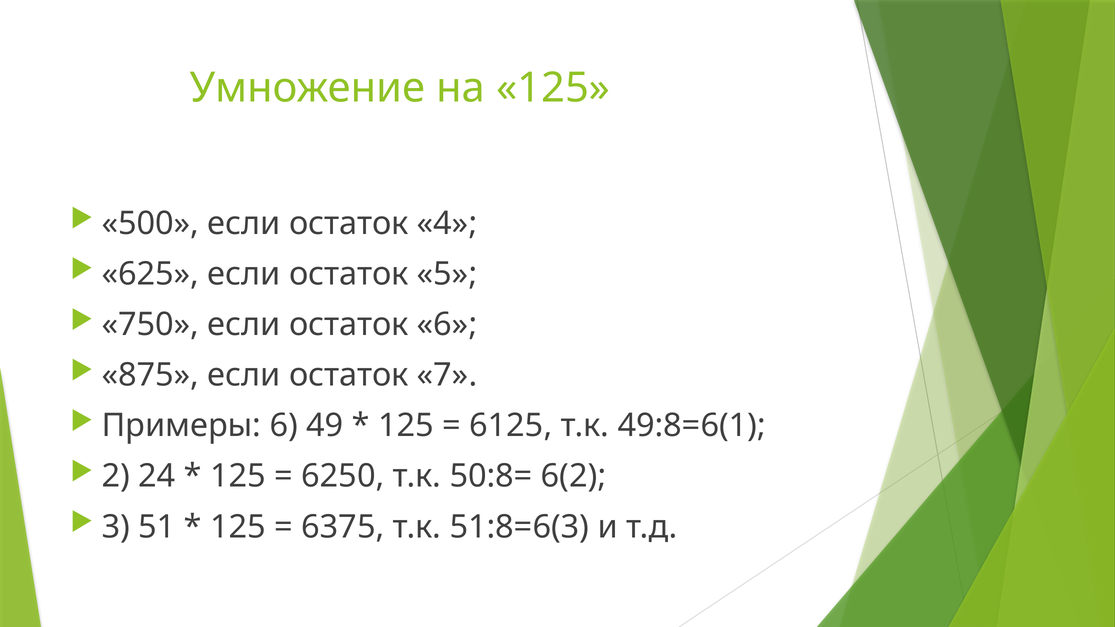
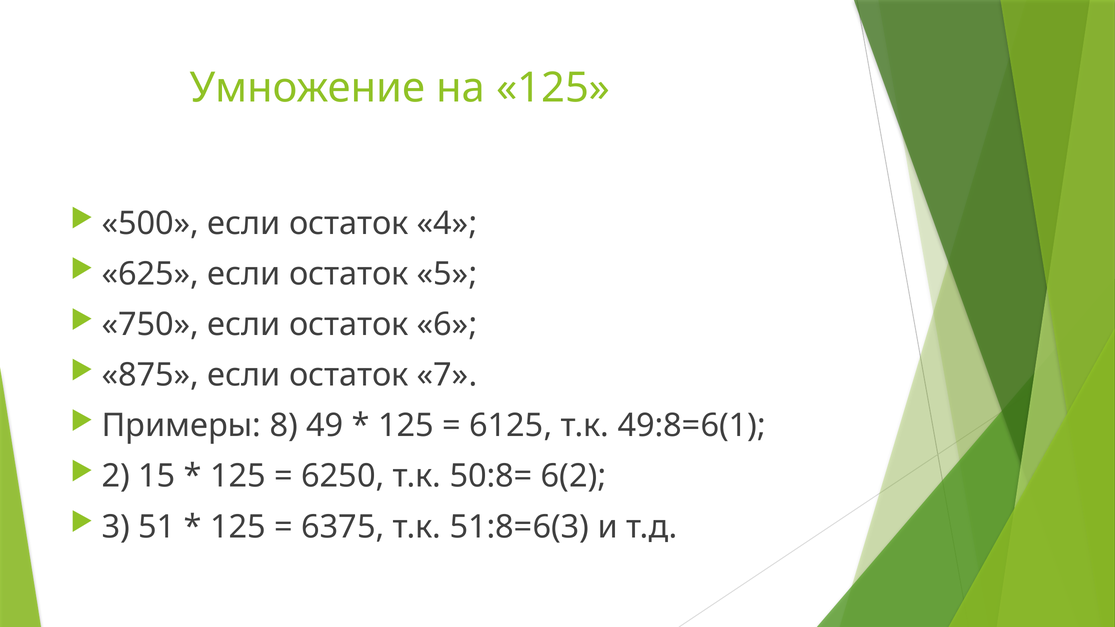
Примеры 6: 6 -> 8 (284, 426)
24: 24 -> 15 (157, 476)
